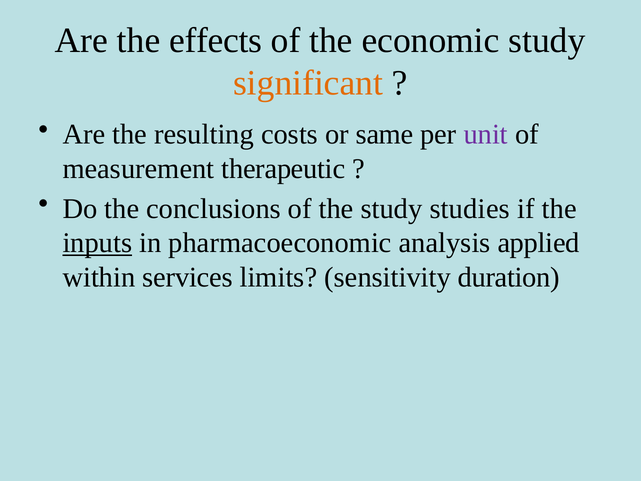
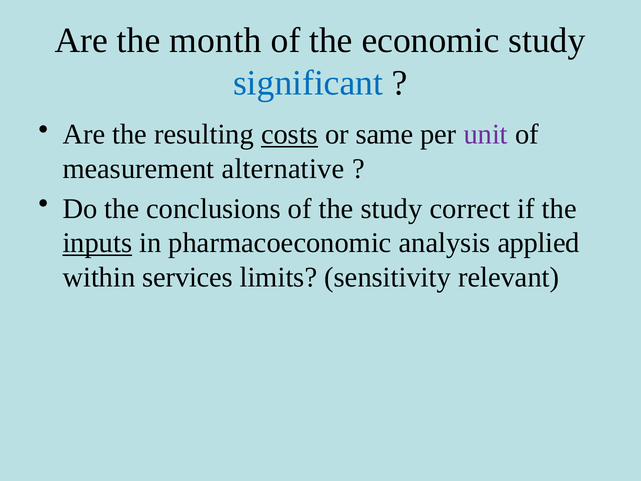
effects: effects -> month (215, 40)
significant colour: orange -> blue (308, 83)
costs underline: none -> present (290, 134)
therapeutic: therapeutic -> alternative (283, 169)
studies: studies -> correct (470, 209)
duration: duration -> relevant (509, 277)
